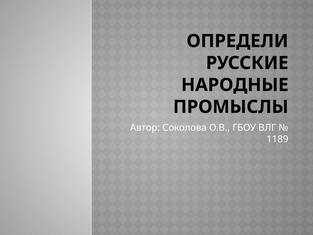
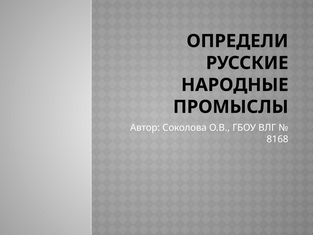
1189: 1189 -> 8168 (277, 139)
